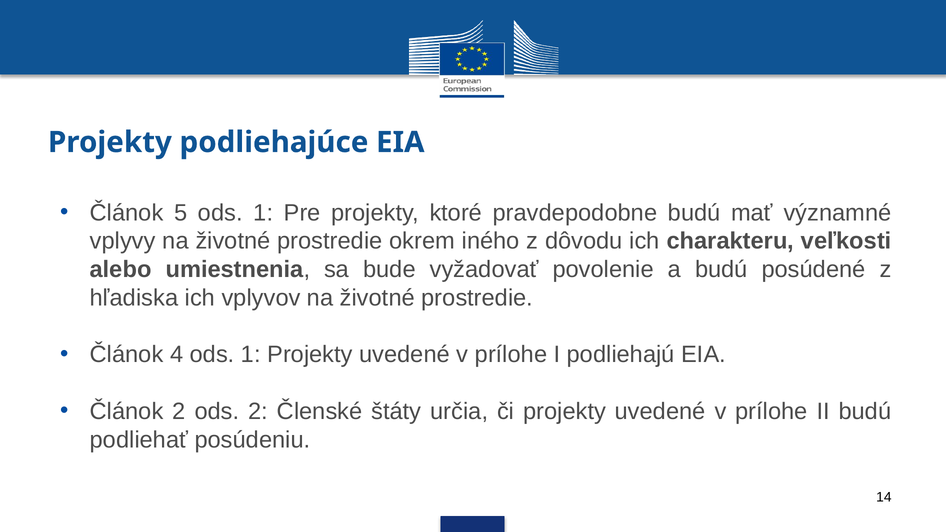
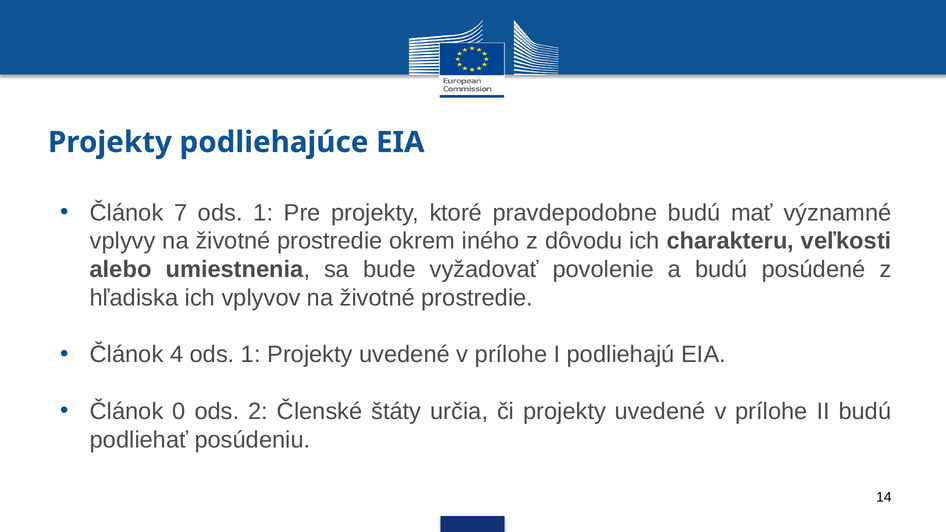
5: 5 -> 7 (181, 213)
Článok 2: 2 -> 0 (179, 411)
